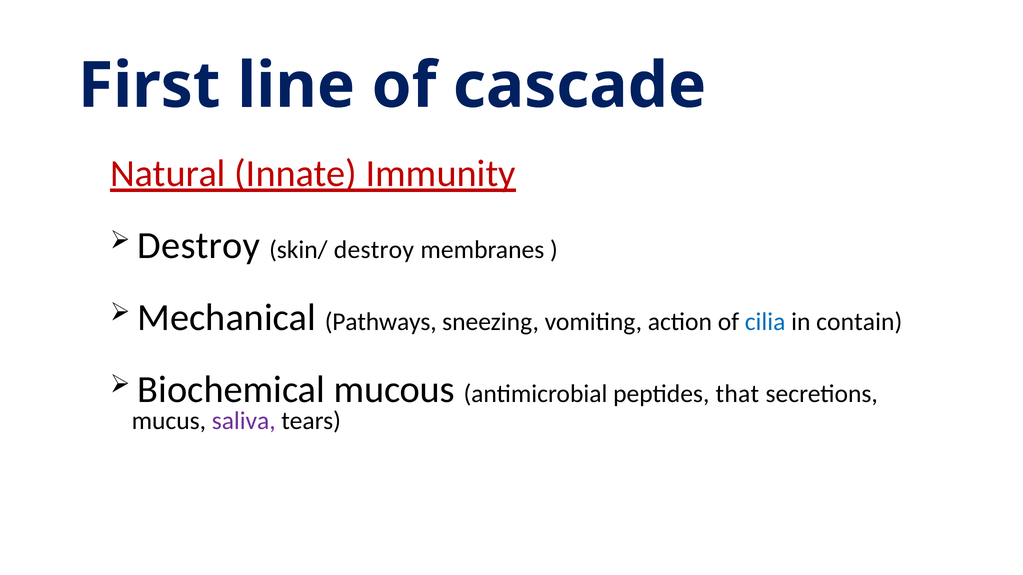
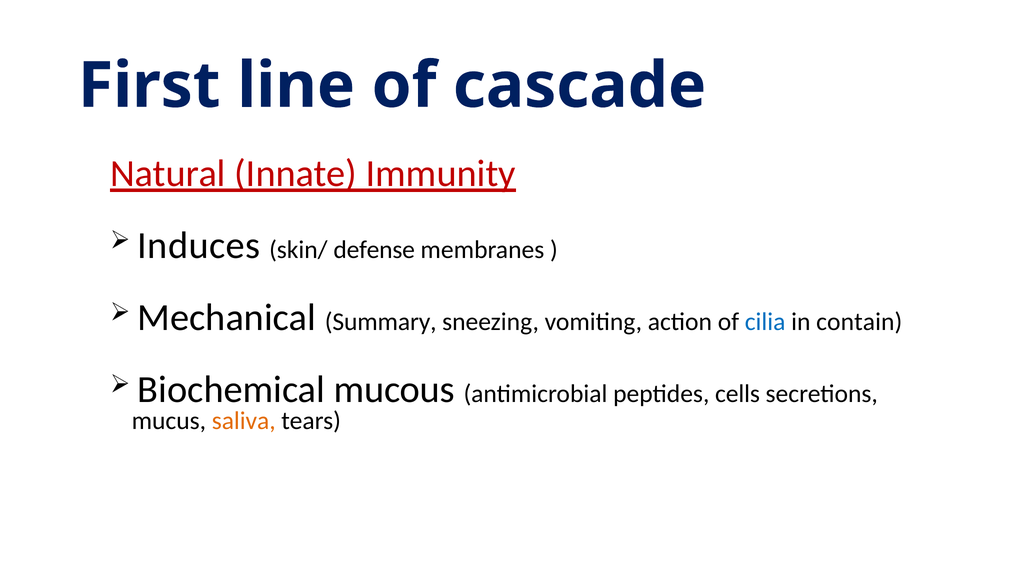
Destroy: Destroy -> Induces (199, 246)
skin/ destroy: destroy -> defense (374, 250)
Pathways: Pathways -> Summary (381, 322)
that: that -> cells (738, 394)
saliva colour: purple -> orange (244, 421)
